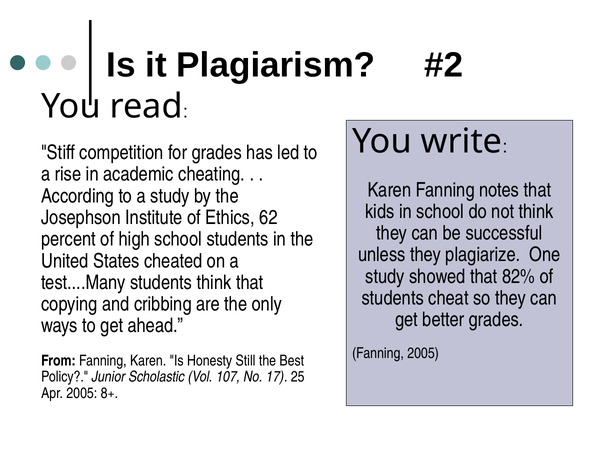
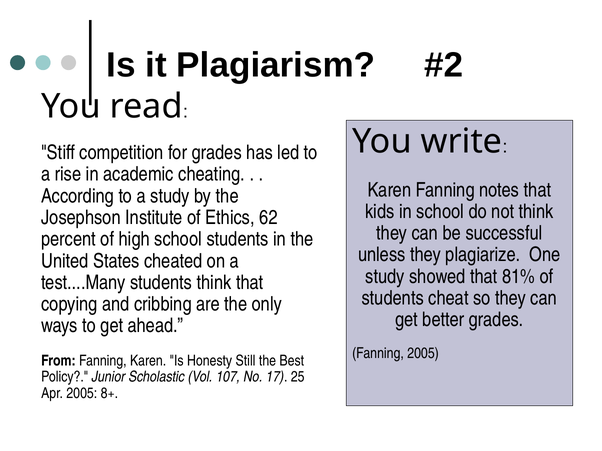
82%: 82% -> 81% (519, 277)
